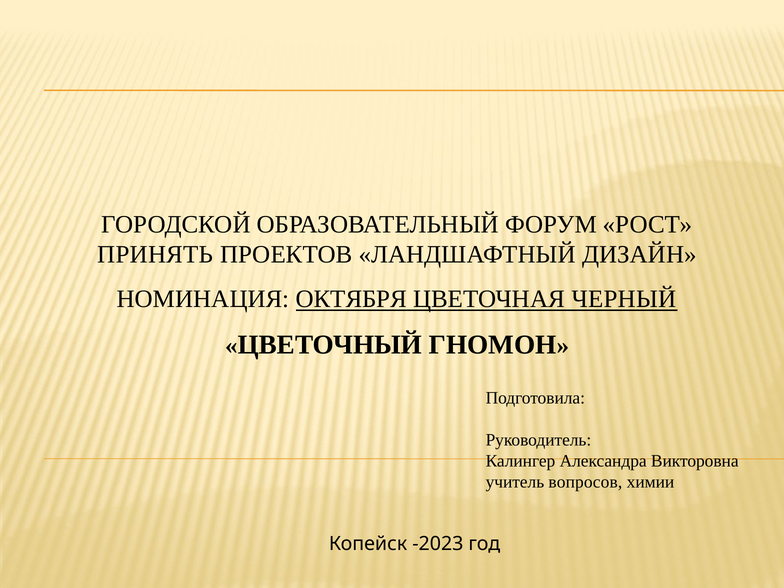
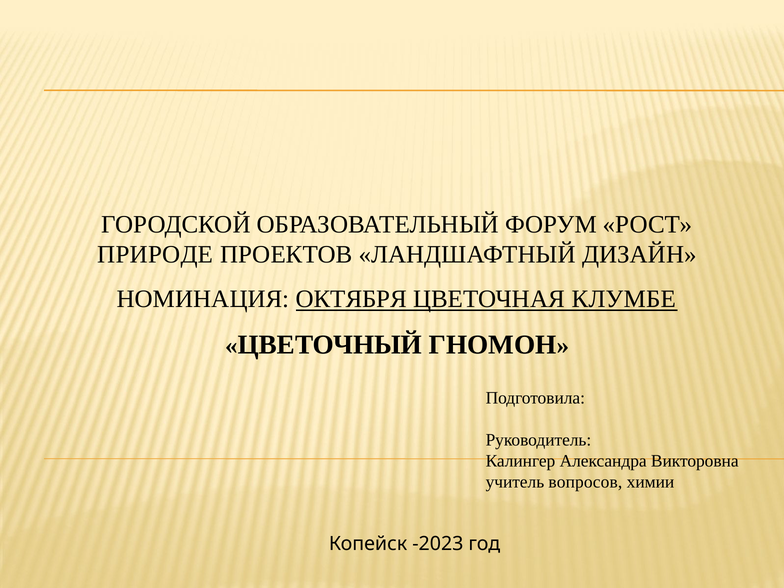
ПРИНЯТЬ: ПРИНЯТЬ -> ПРИРОДЕ (155, 255)
ЧЕРНЫЙ: ЧЕРНЫЙ -> КЛУМБЕ (624, 299)
